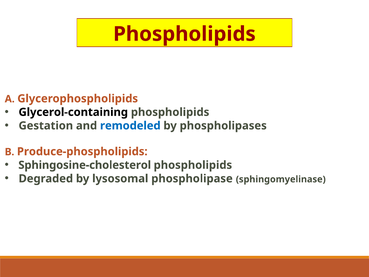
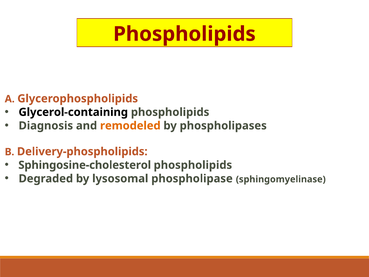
Gestation: Gestation -> Diagnosis (46, 126)
remodeled colour: blue -> orange (130, 126)
Produce-phospholipids: Produce-phospholipids -> Delivery-phospholipids (82, 151)
